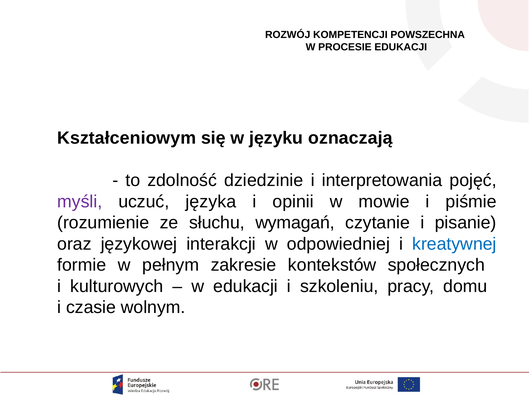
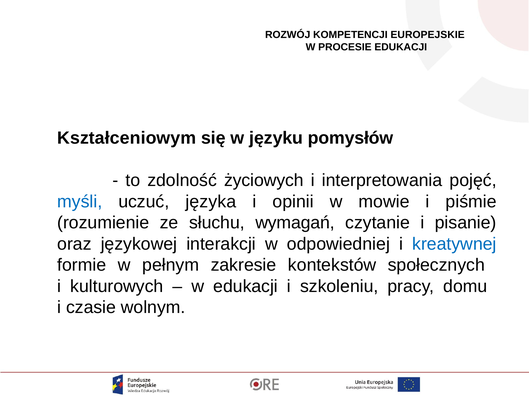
POWSZECHNA: POWSZECHNA -> EUROPEJSKIE (428, 35)
oznaczają: oznaczają -> pomysłów (351, 138)
dziedzinie: dziedzinie -> życiowych (264, 180)
myśli colour: purple -> blue (80, 201)
